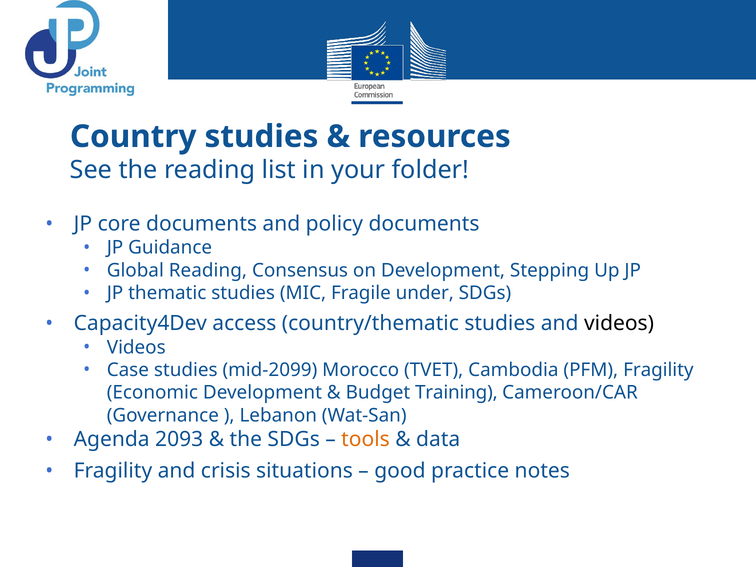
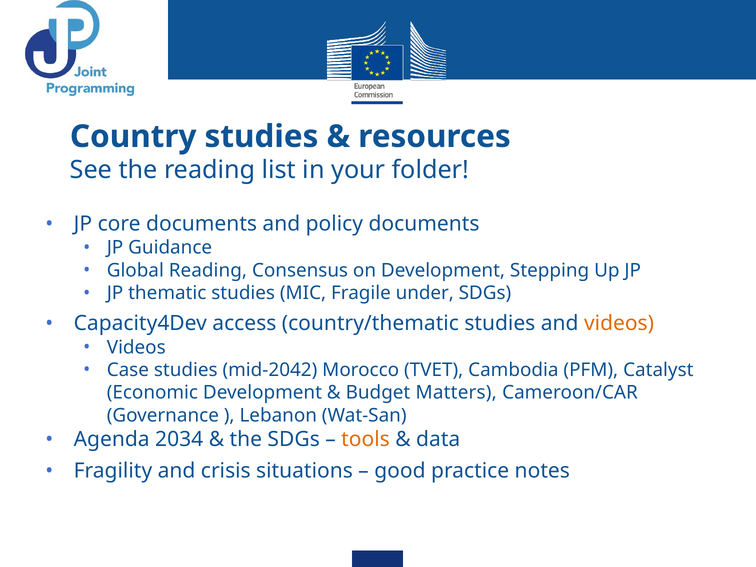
videos colour: black -> orange (619, 323)
mid-2099: mid-2099 -> mid-2042 (270, 370)
PFM Fragility: Fragility -> Catalyst (658, 370)
Training: Training -> Matters (456, 393)
2093: 2093 -> 2034 (179, 439)
